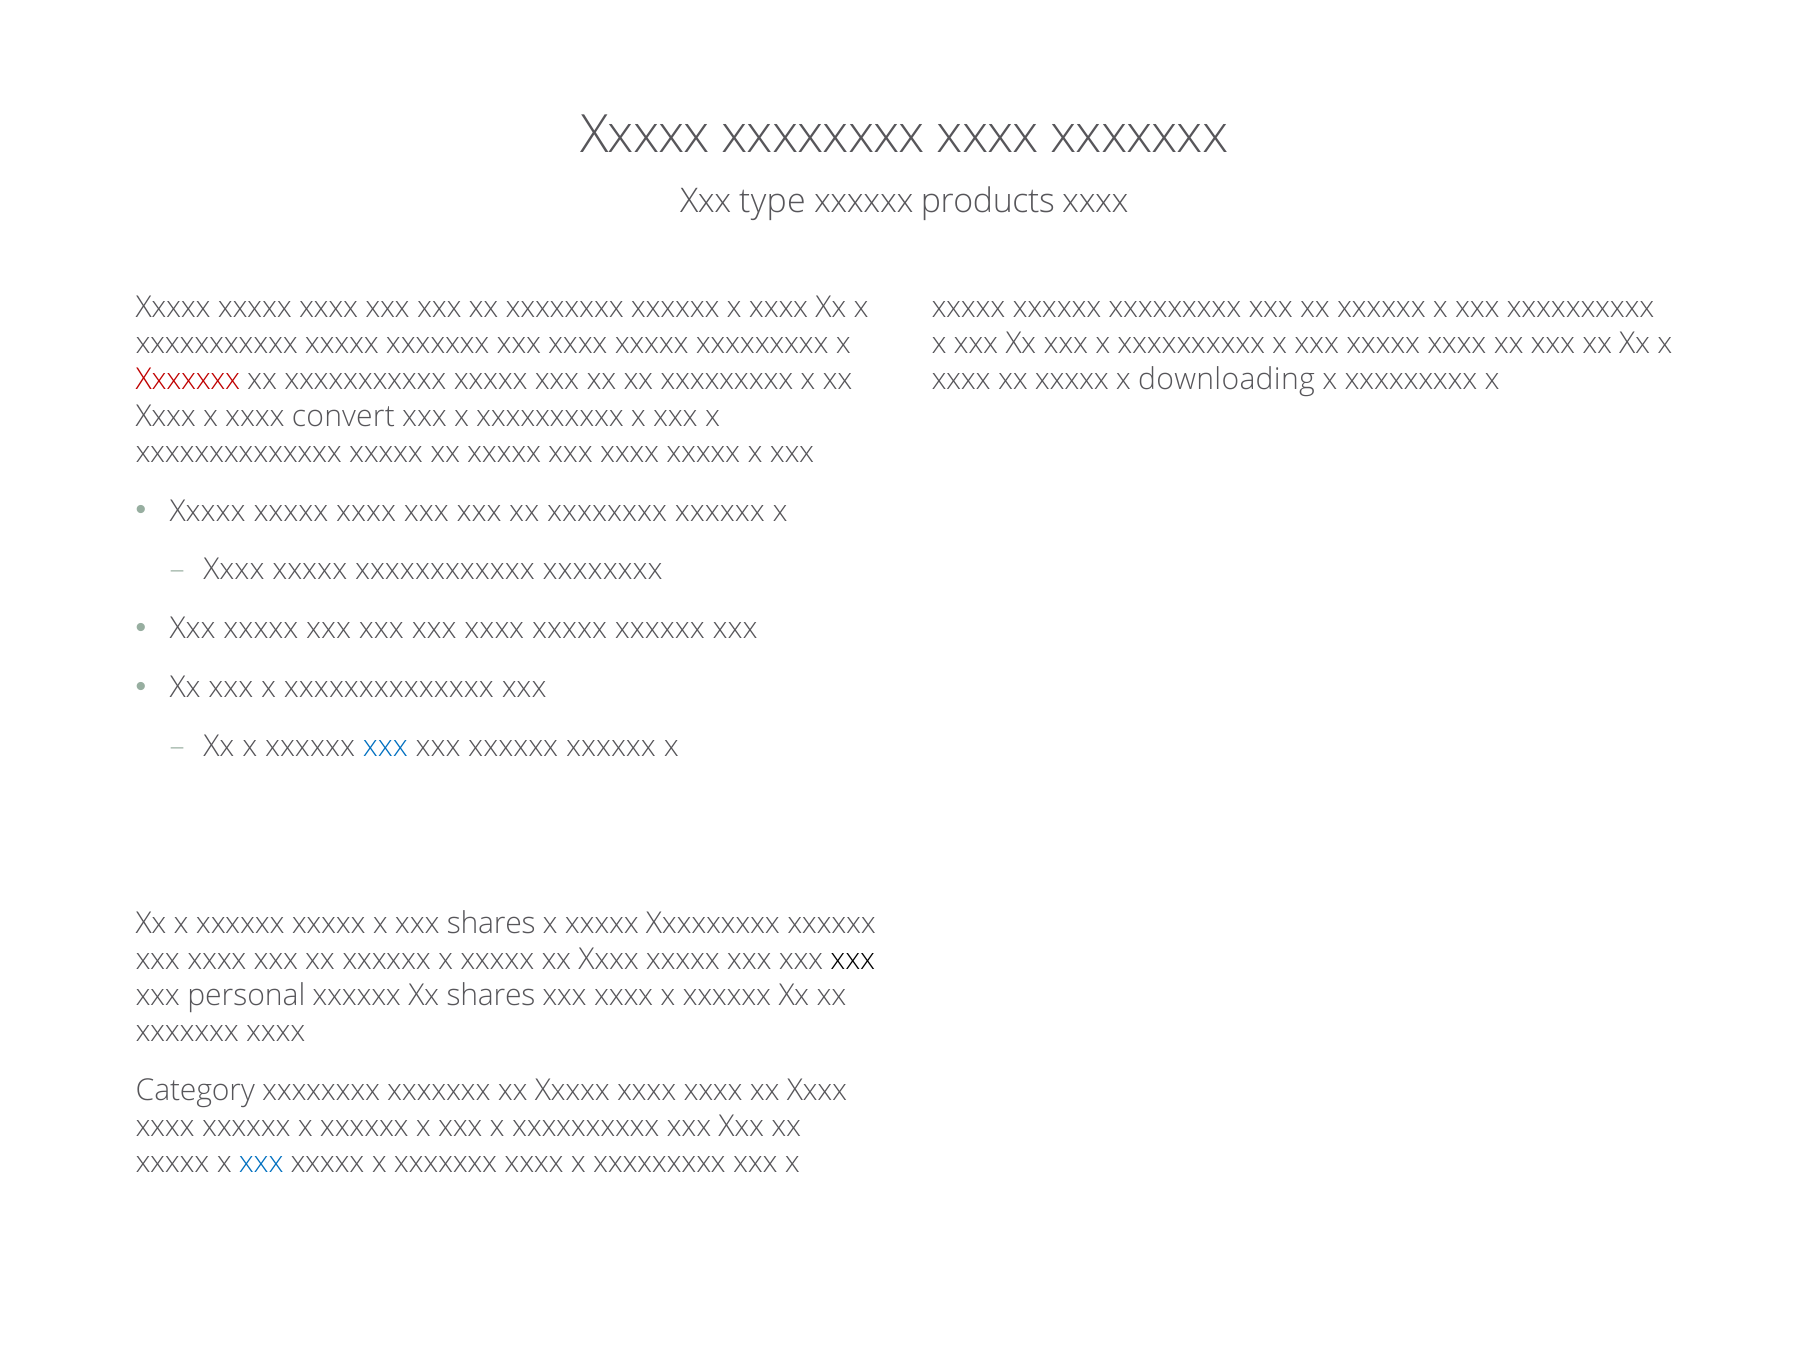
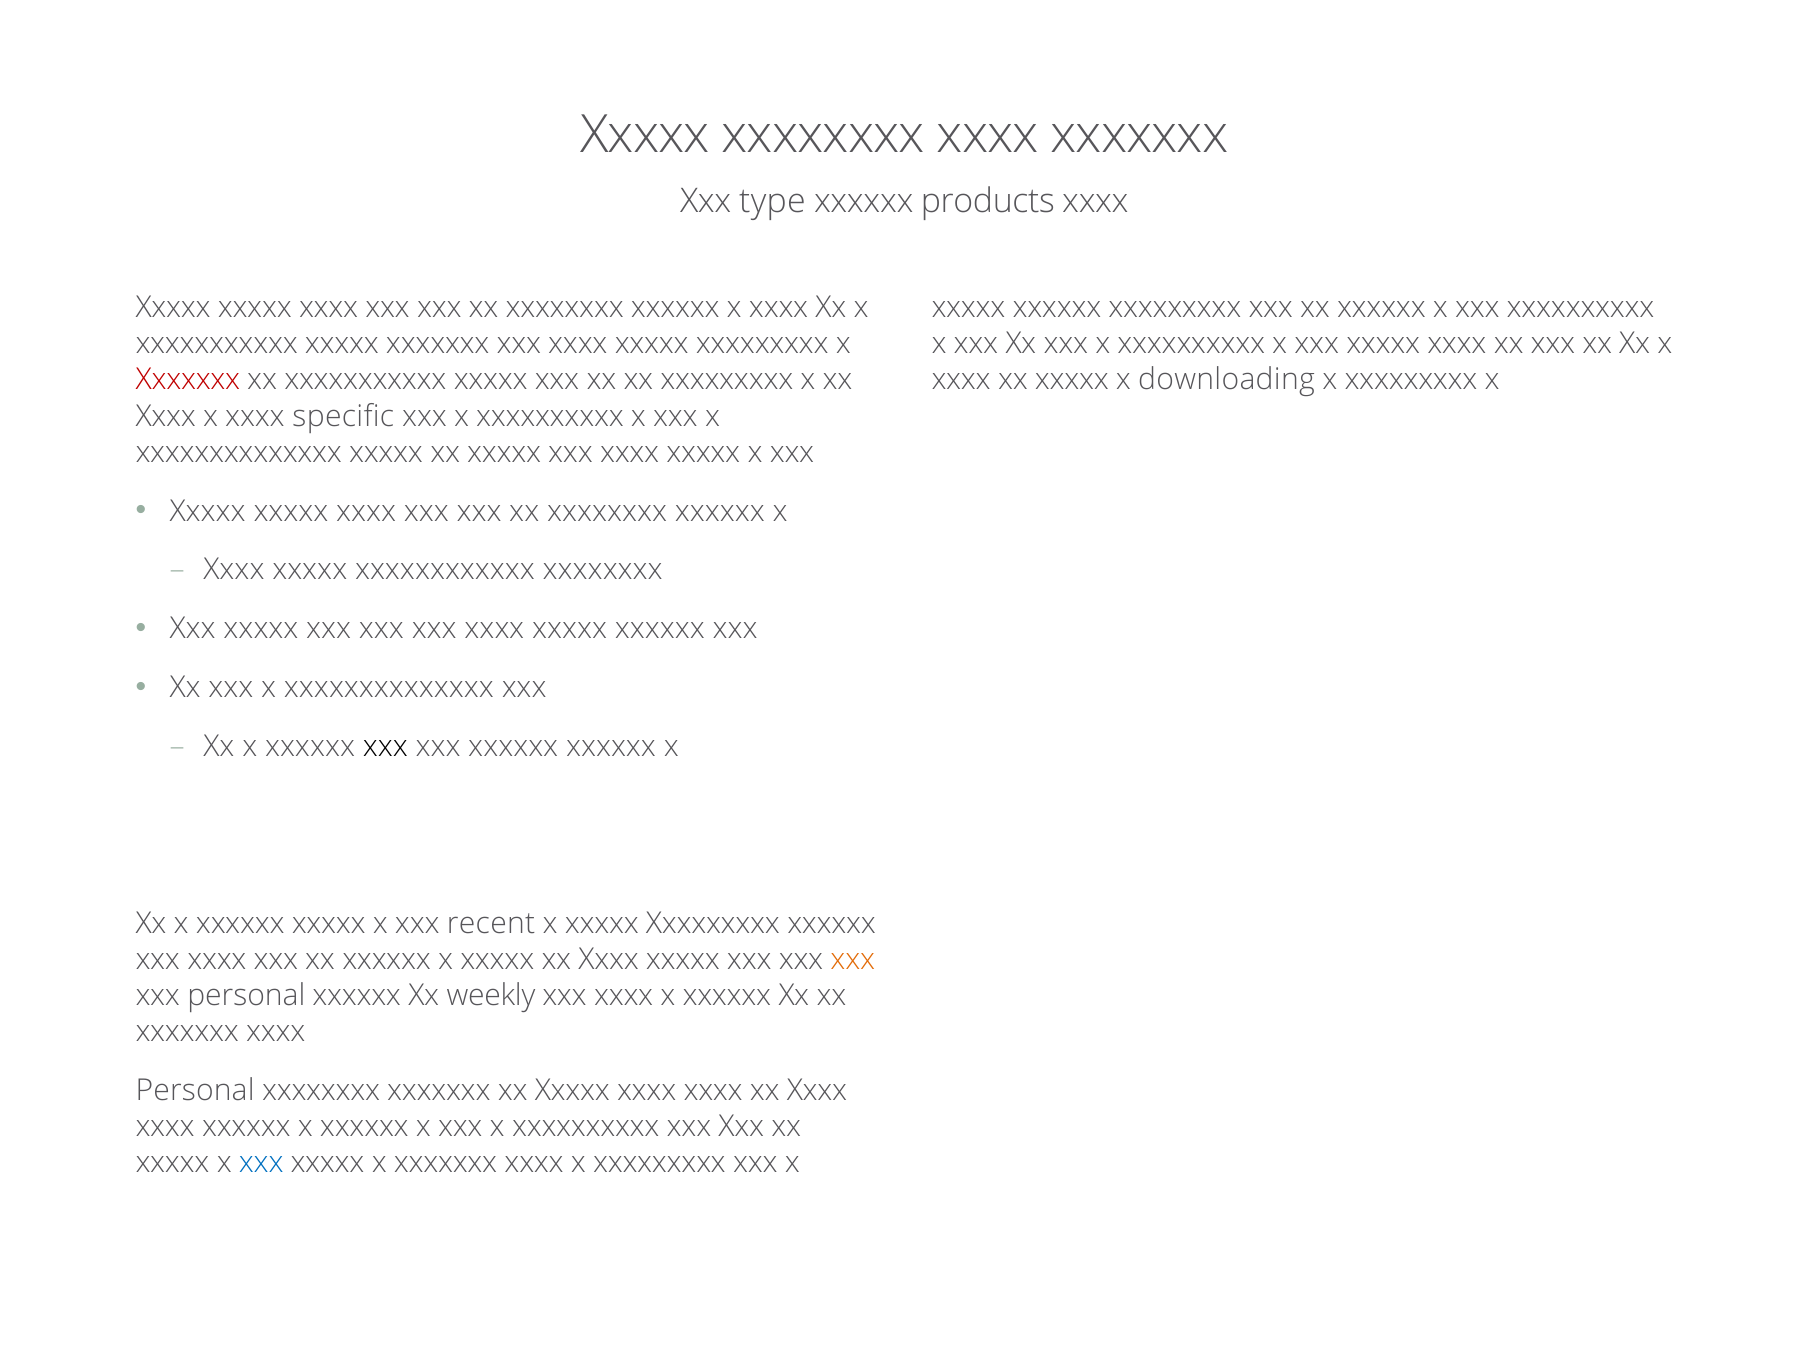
convert: convert -> specific (343, 416)
xxx colour: blue -> black (385, 746)
xxx shares: shares -> recent (491, 923)
xxx colour: black -> orange (853, 959)
Xx shares: shares -> weekly (491, 995)
Category: Category -> Personal (195, 1090)
